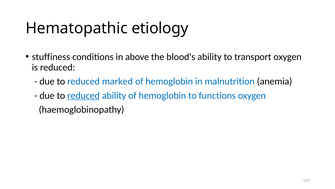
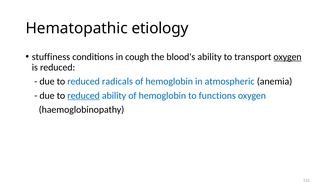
above: above -> cough (137, 57)
oxygen underline: none -> present (288, 57)
marked: marked -> radicals (117, 81)
malnutrition: malnutrition -> atmospheric (230, 81)
